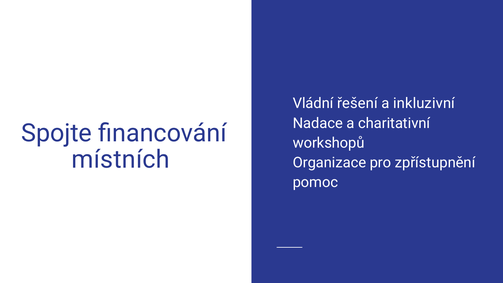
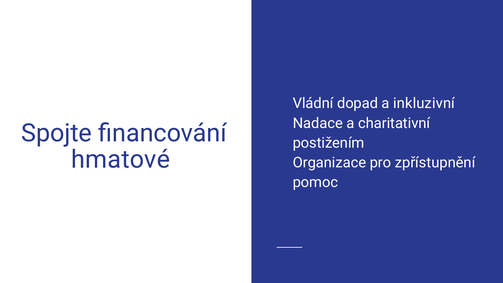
řešení: řešení -> dopad (358, 103)
workshopů: workshopů -> postižením (329, 143)
místních: místních -> hmatové (121, 160)
